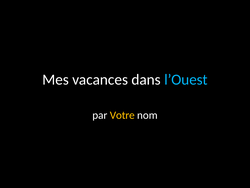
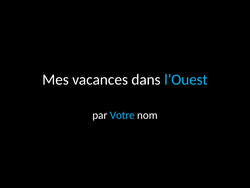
Votre colour: yellow -> light blue (122, 115)
